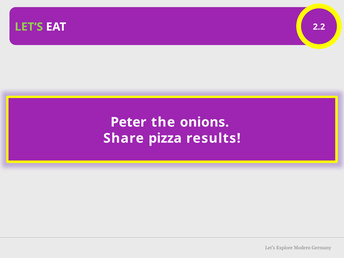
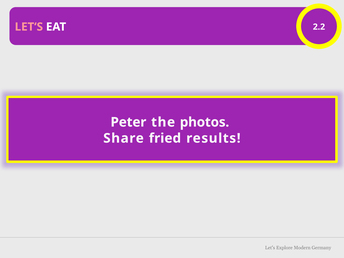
LET‘S colour: light green -> pink (29, 27)
onions: onions -> photos (205, 122)
pizza: pizza -> fried (165, 138)
